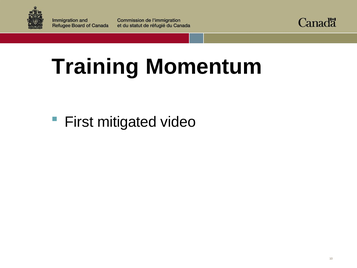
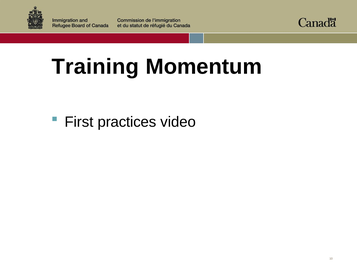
mitigated: mitigated -> practices (127, 122)
